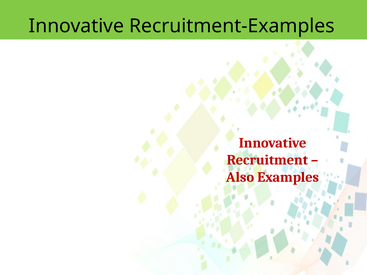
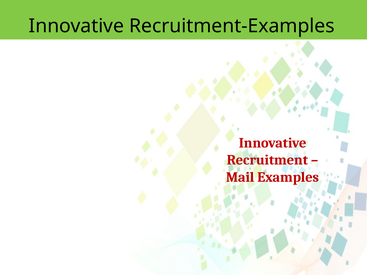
Also: Also -> Mail (240, 177)
